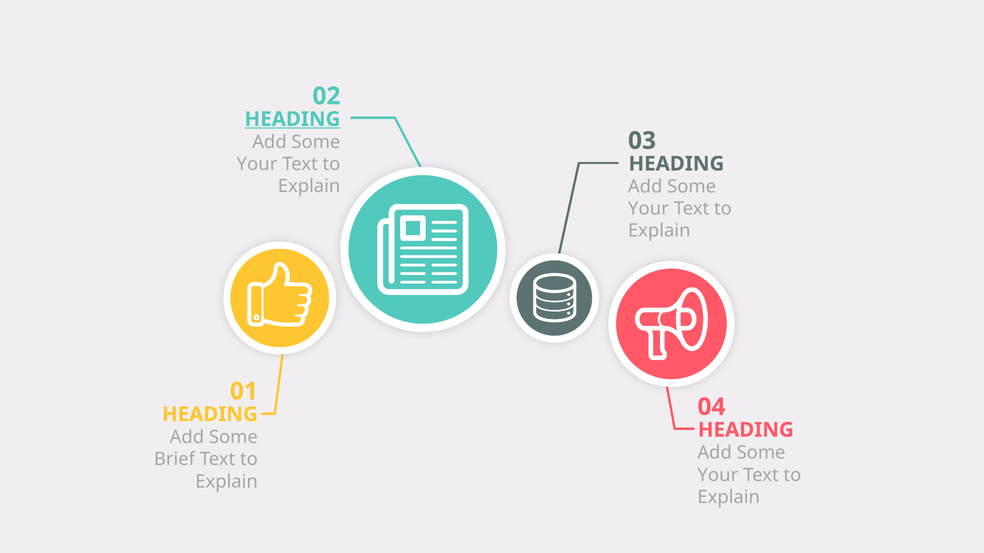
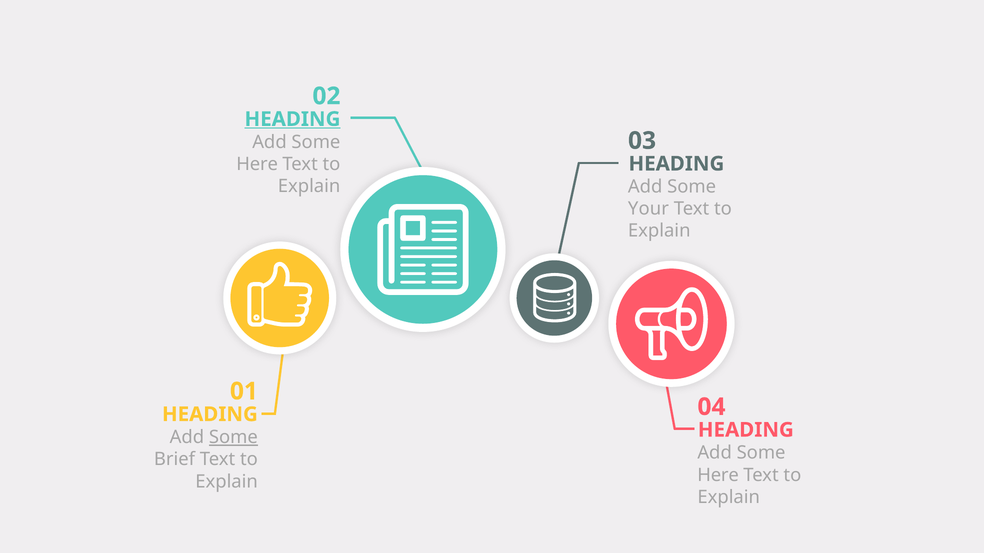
Your: Your -> Here (257, 164)
Some underline: none -> present (233, 438)
Your: Your -> Here (718, 475)
